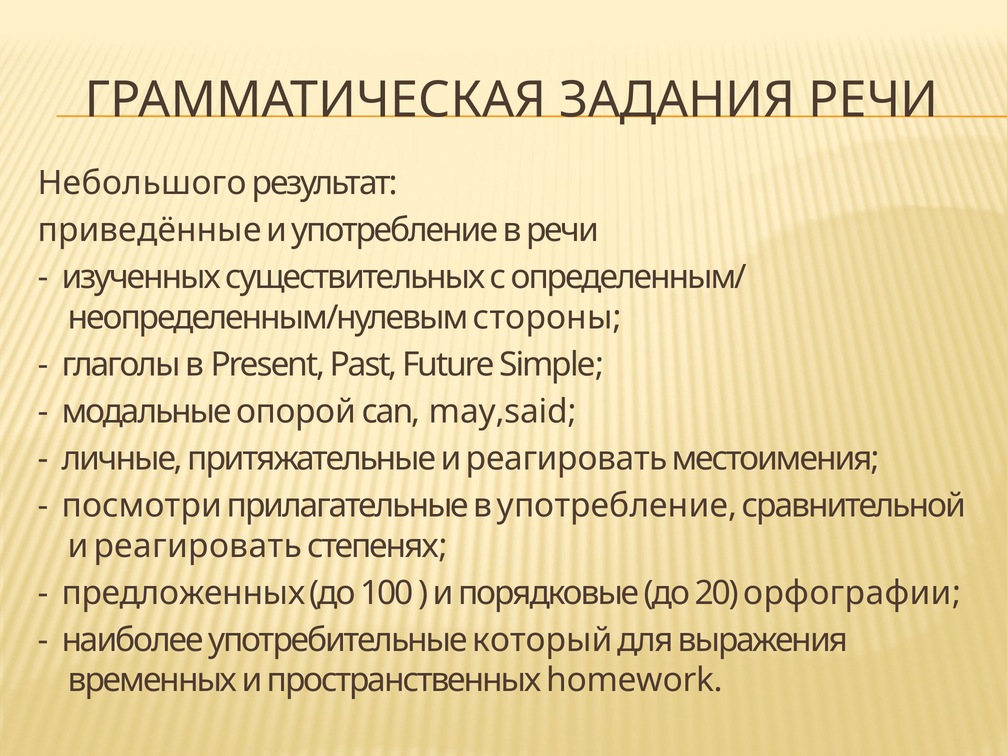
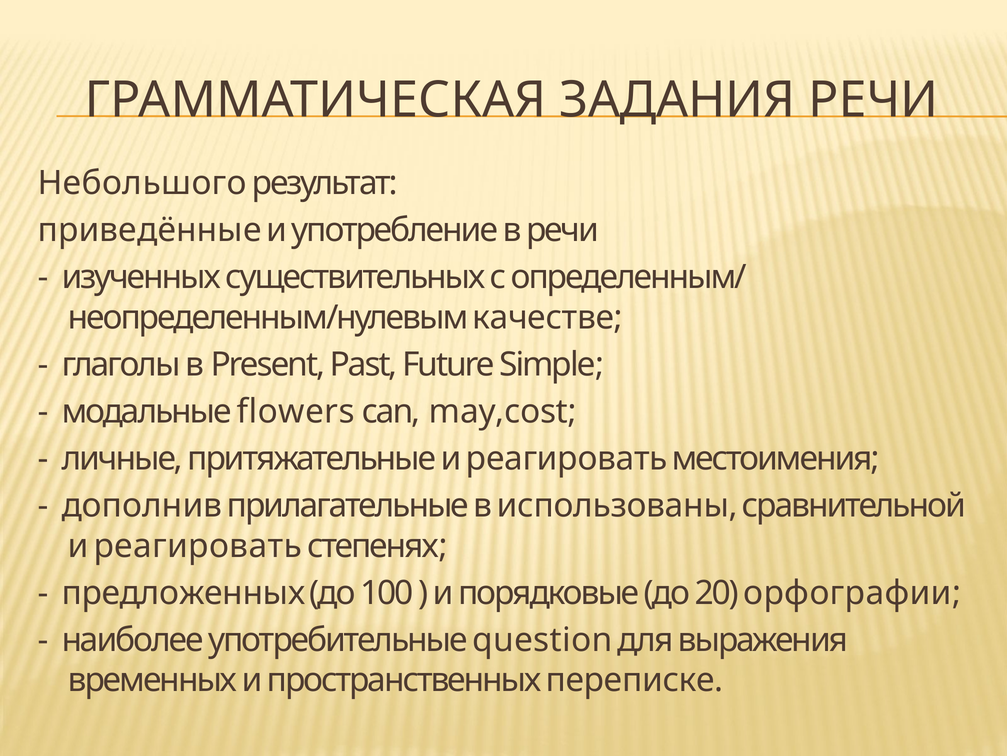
стороны: стороны -> качестве (548, 317)
опорой: опорой -> flowers (296, 411)
may,said: may,said -> may,cost (503, 411)
посмотри: посмотри -> дополнив (142, 505)
в употребление: употребление -> использованы (617, 505)
который: который -> question (542, 639)
homework: homework -> переписке (635, 680)
